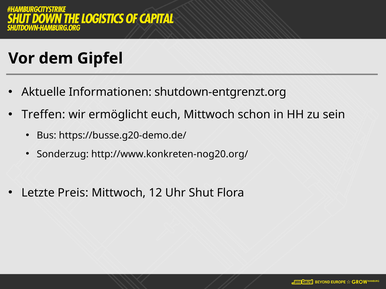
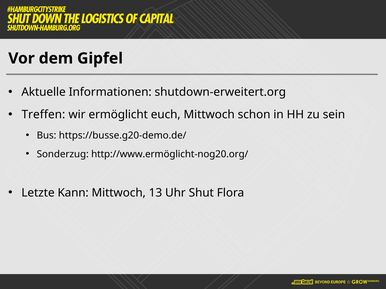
shutdown-entgrenzt.org: shutdown-entgrenzt.org -> shutdown-erweitert.org (220, 92)
http://www.konkreten-nog20.org/: http://www.konkreten-nog20.org/ -> http://www.ermöglicht-nog20.org/ (170, 154)
Preis: Preis -> Kann (73, 193)
12: 12 -> 13 (155, 193)
